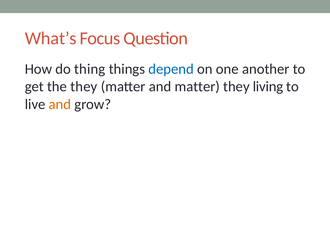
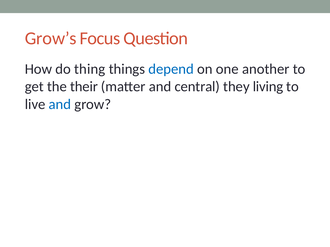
What’s: What’s -> Grow’s (51, 38)
the they: they -> their (84, 87)
and matter: matter -> central (197, 87)
and colour: orange -> blue (60, 104)
